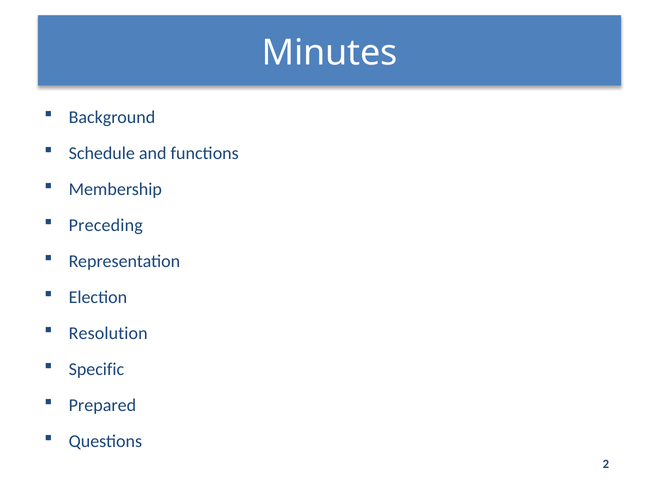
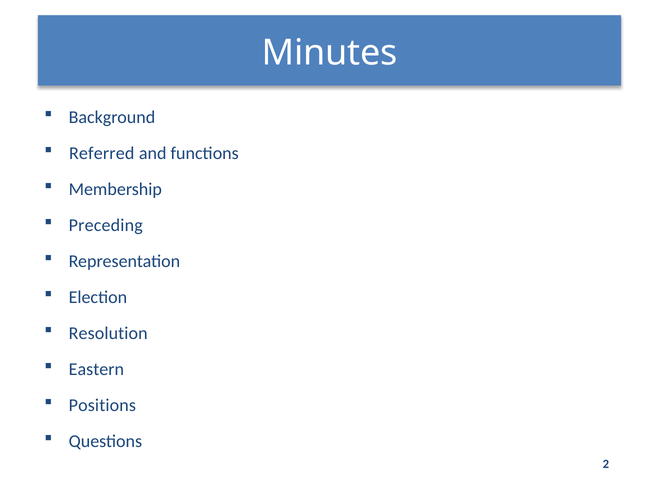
Schedule: Schedule -> Referred (102, 153)
Specific: Specific -> Eastern (96, 369)
Prepared: Prepared -> Positions (102, 405)
